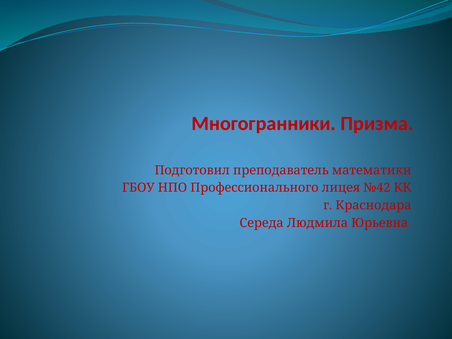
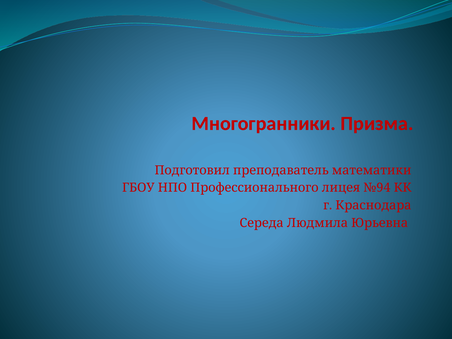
№42: №42 -> №94 (377, 188)
